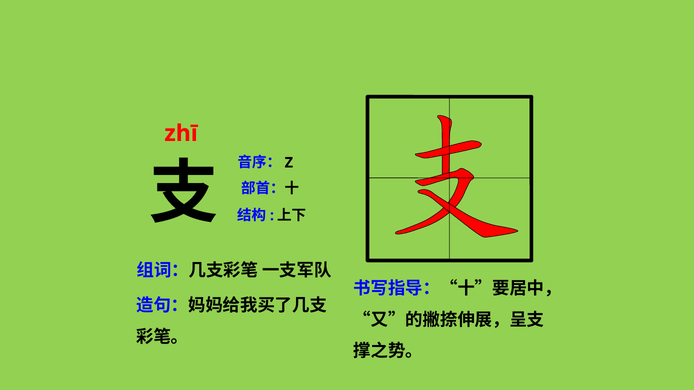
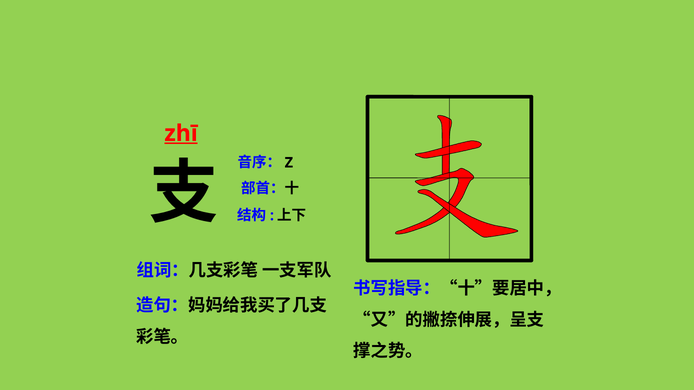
zhī underline: none -> present (181, 133)
